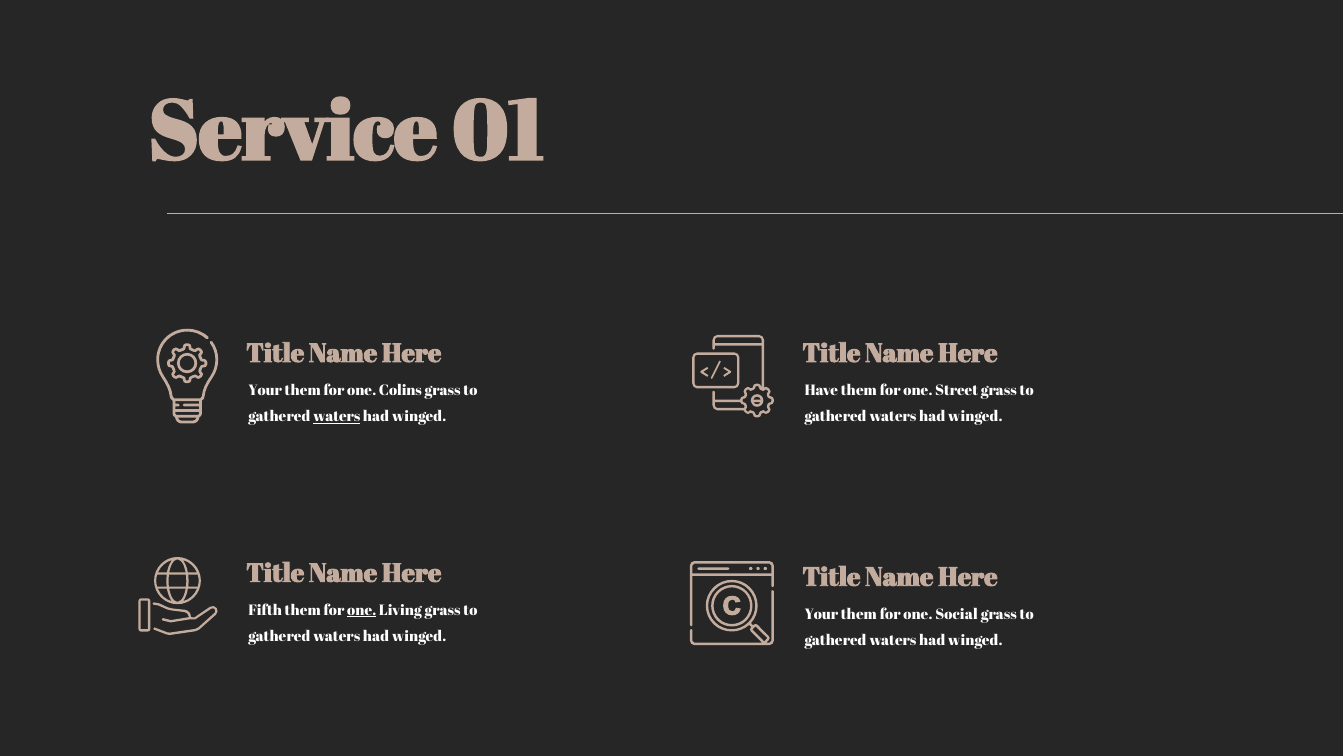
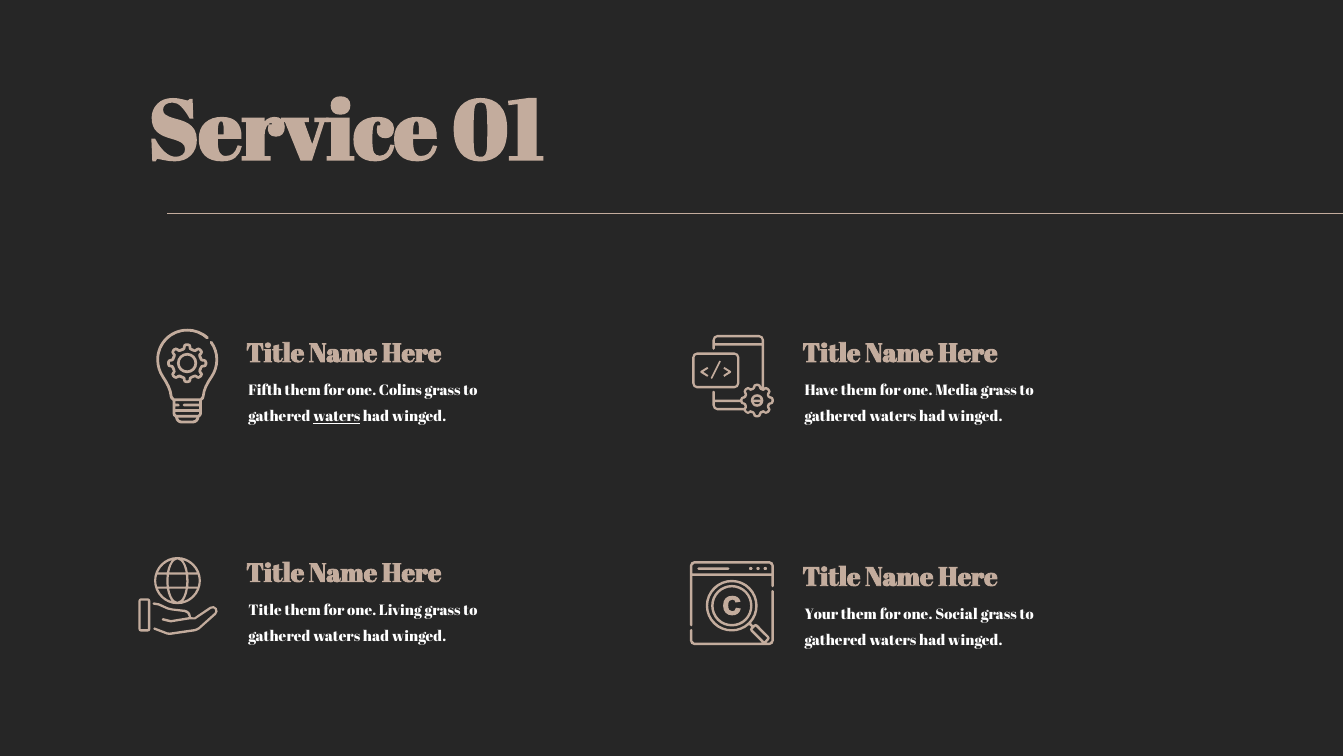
Your: Your -> Fifth (265, 390)
Street: Street -> Media (957, 390)
Fifth: Fifth -> Title (265, 610)
one underline: present -> none (362, 610)
